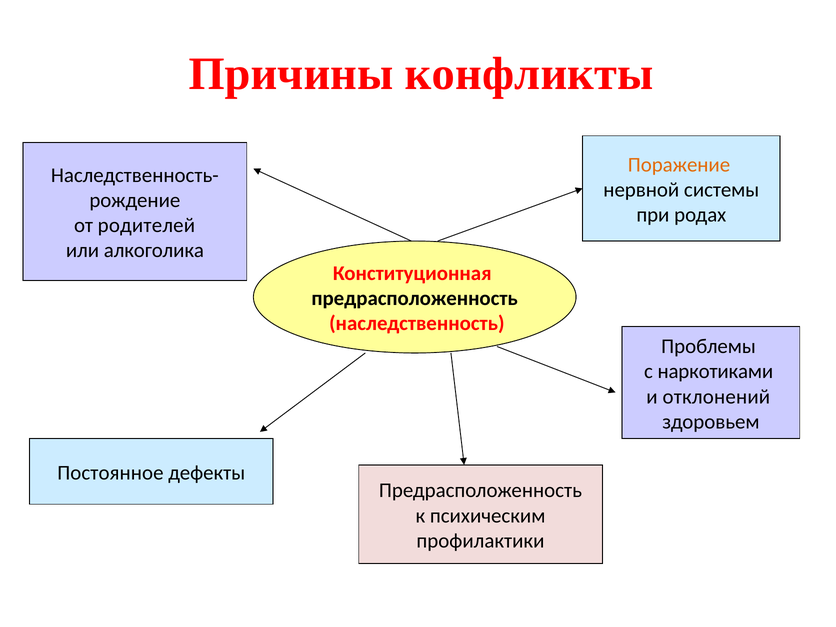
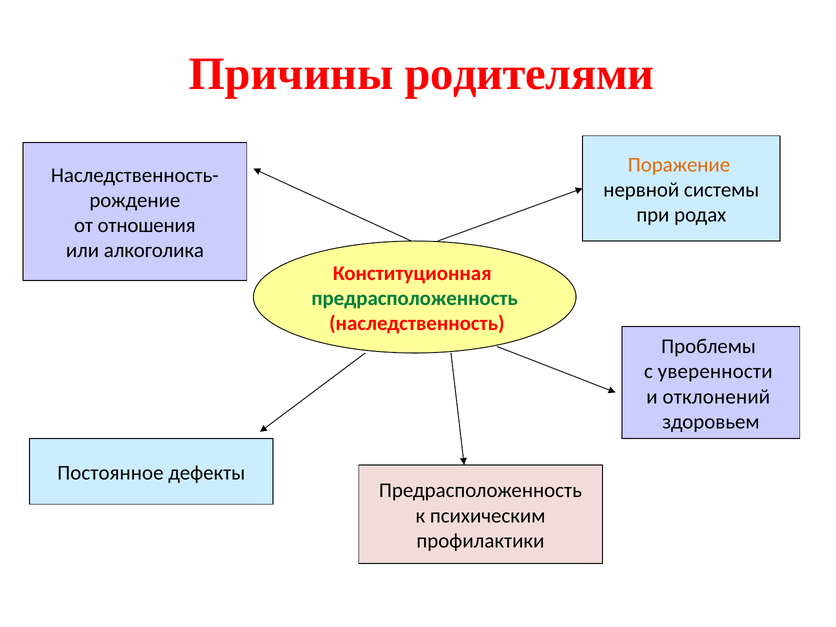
конфликты: конфликты -> родителями (529, 74)
родителей: родителей -> отношения (147, 225)
предрасположенность colour: black -> green (415, 298)
наркотиками: наркотиками -> уверенности (715, 372)
